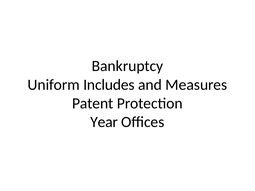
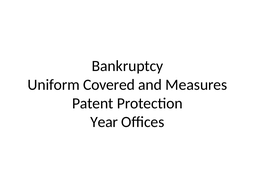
Includes: Includes -> Covered (109, 85)
